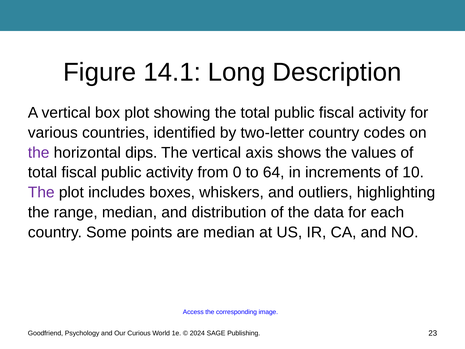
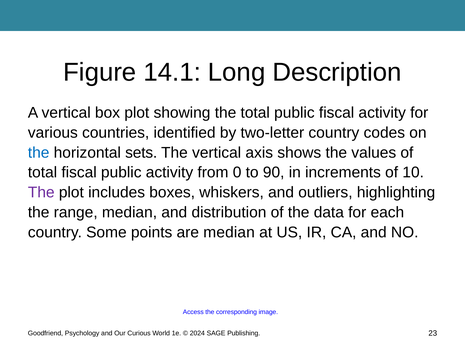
the colour: purple -> blue (39, 152)
dips: dips -> sets (141, 152)
64: 64 -> 90 (274, 172)
